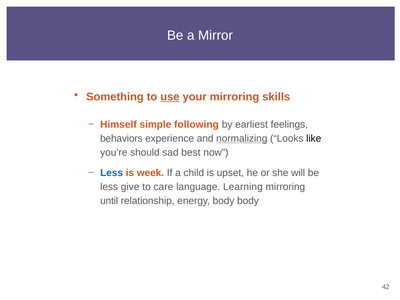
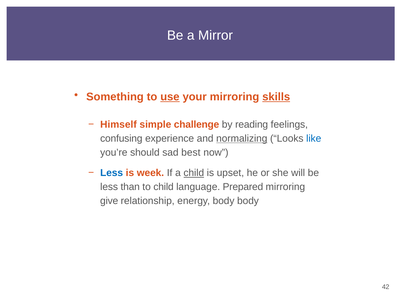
skills underline: none -> present (276, 97)
following: following -> challenge (197, 125)
earliest: earliest -> reading (252, 125)
behaviors: behaviors -> confusing (121, 139)
like colour: black -> blue (314, 139)
child underline: none -> present (194, 173)
give: give -> than (130, 187)
to care: care -> child (164, 187)
Learning: Learning -> Prepared (243, 187)
until: until -> give (109, 201)
